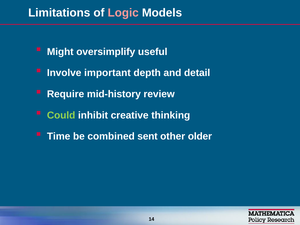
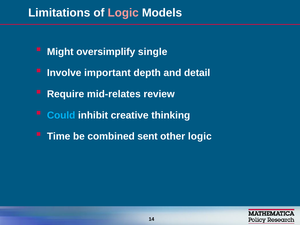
useful: useful -> single (153, 52)
mid-history: mid-history -> mid-relates (114, 94)
Could colour: light green -> light blue (61, 115)
other older: older -> logic (200, 136)
